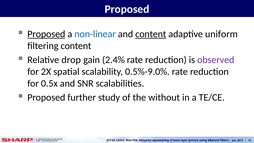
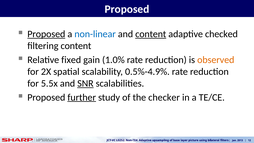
uniform: uniform -> checked (221, 34)
drop: drop -> fixed (71, 60)
2.4%: 2.4% -> 1.0% (113, 60)
observed colour: purple -> orange (216, 60)
0.5%-9.0%: 0.5%-9.0% -> 0.5%-4.9% (147, 72)
0.5x: 0.5x -> 5.5x (49, 83)
SNR underline: none -> present (85, 83)
further underline: none -> present (82, 97)
without: without -> checker (164, 97)
